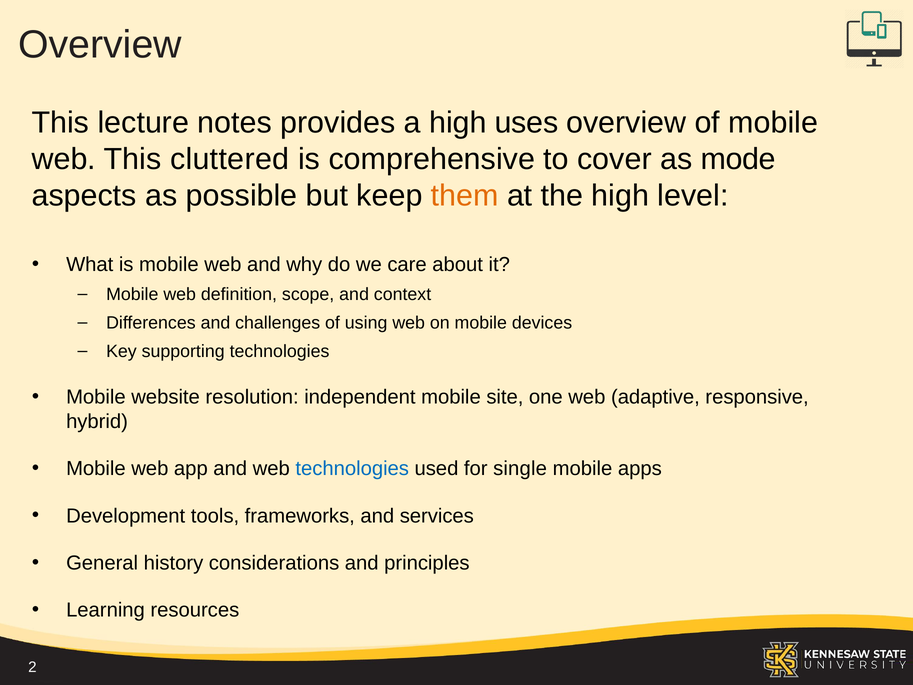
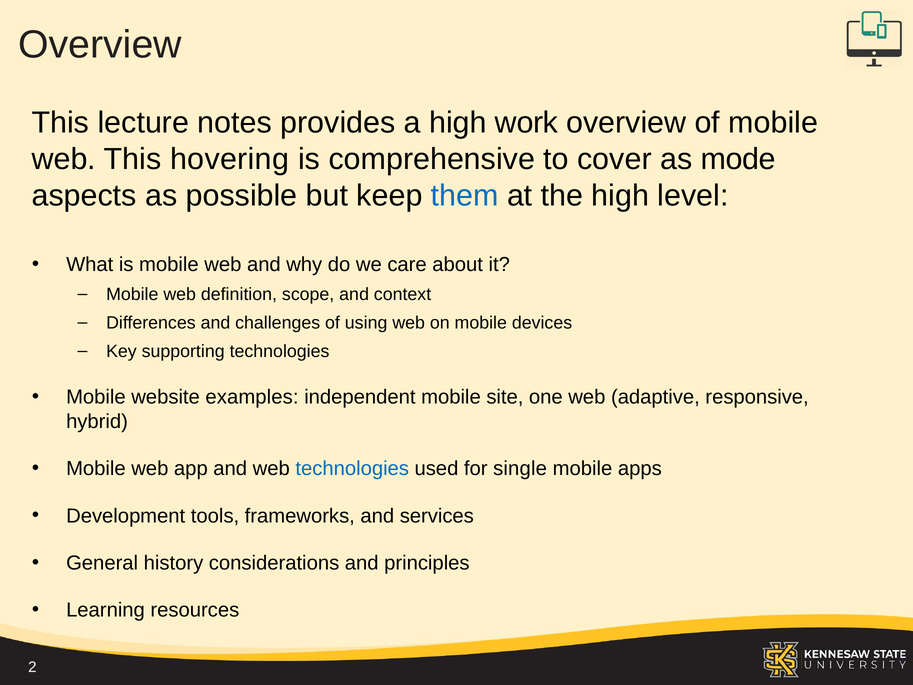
uses: uses -> work (527, 122)
cluttered: cluttered -> hovering (230, 159)
them colour: orange -> blue (465, 195)
resolution: resolution -> examples (252, 397)
